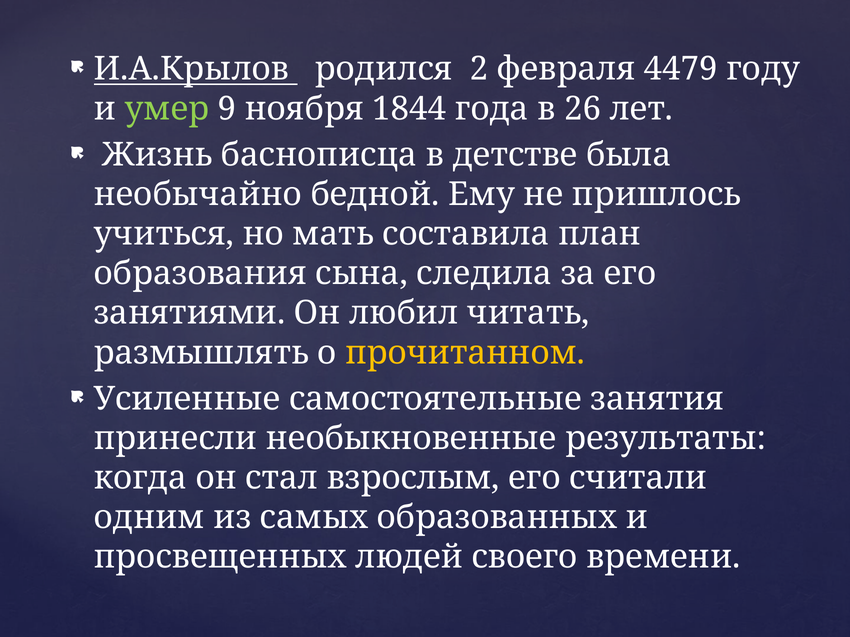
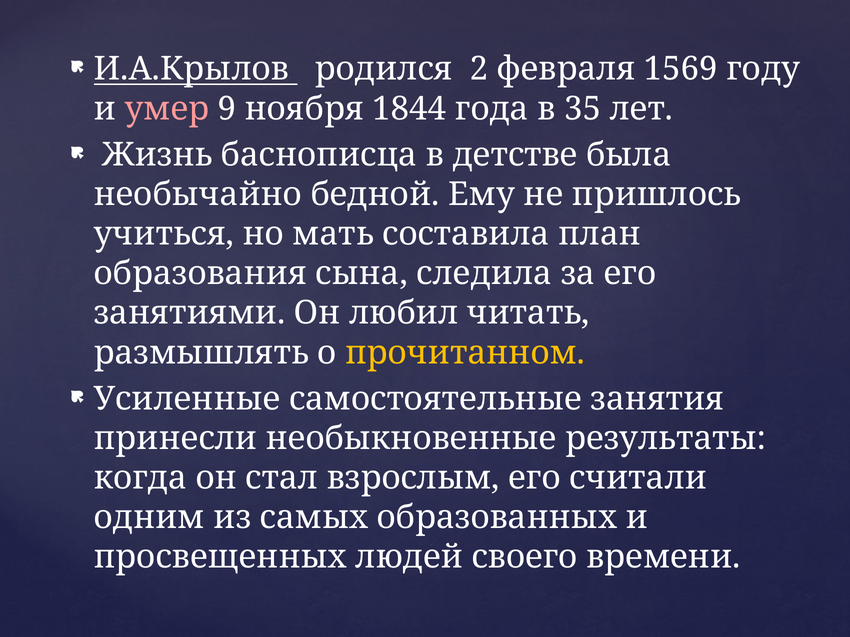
4479: 4479 -> 1569 (681, 69)
умер colour: light green -> pink (167, 109)
26: 26 -> 35 (583, 109)
